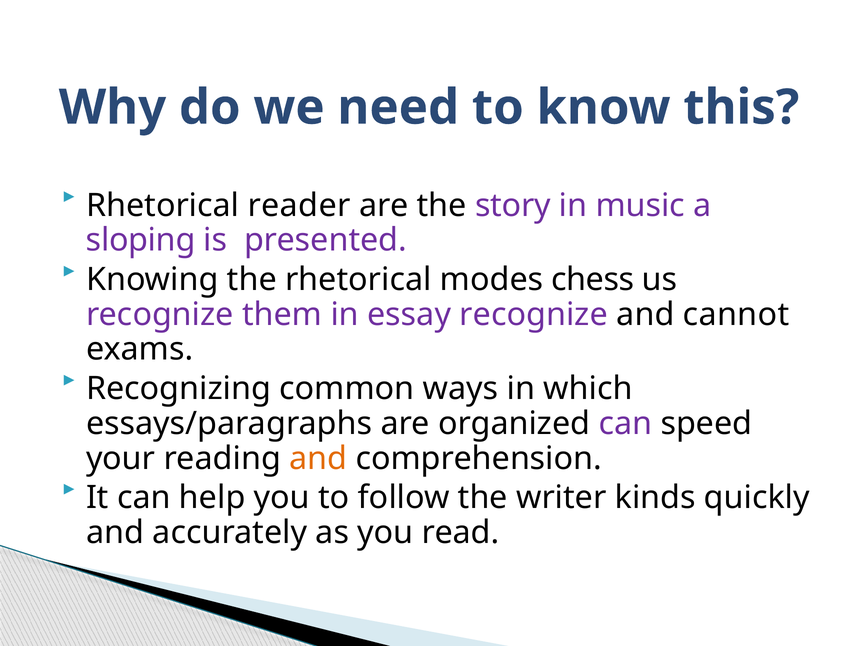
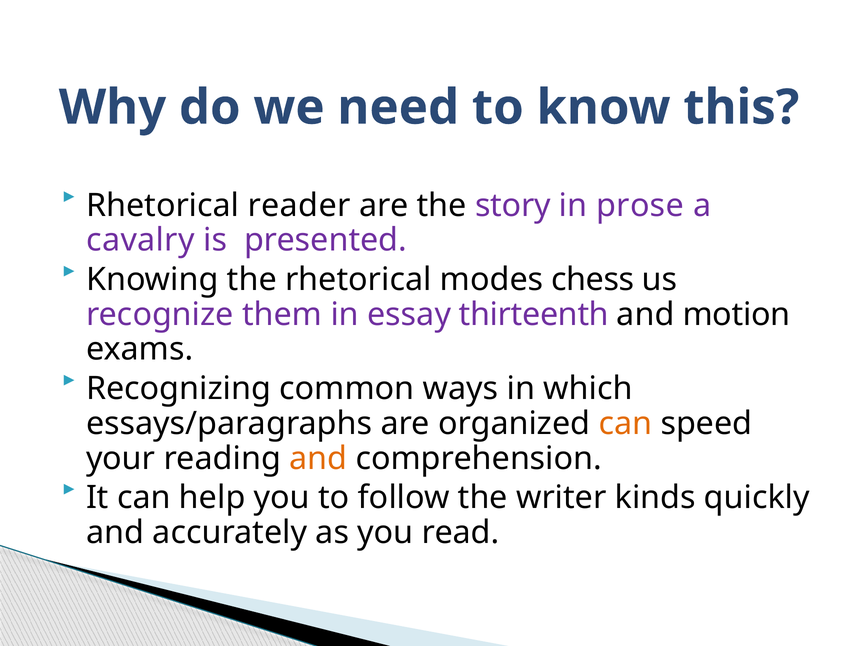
music: music -> prose (640, 206)
sloping: sloping -> cavalry (140, 240)
essay recognize: recognize -> thirteenth (534, 315)
cannot: cannot -> motion (736, 315)
can colour: purple -> orange (625, 424)
